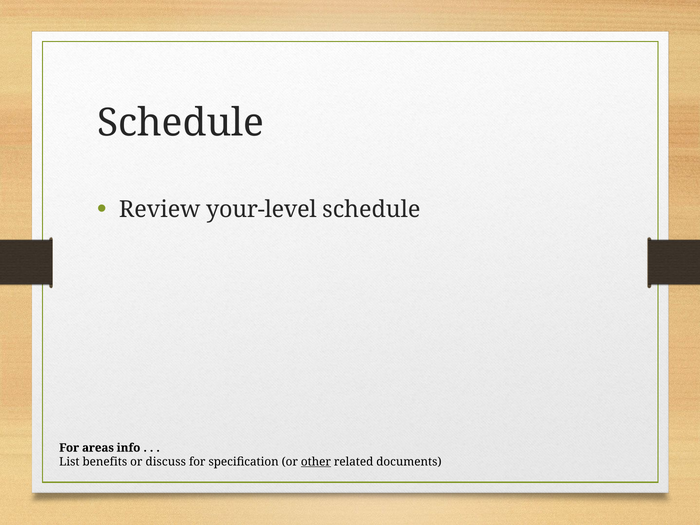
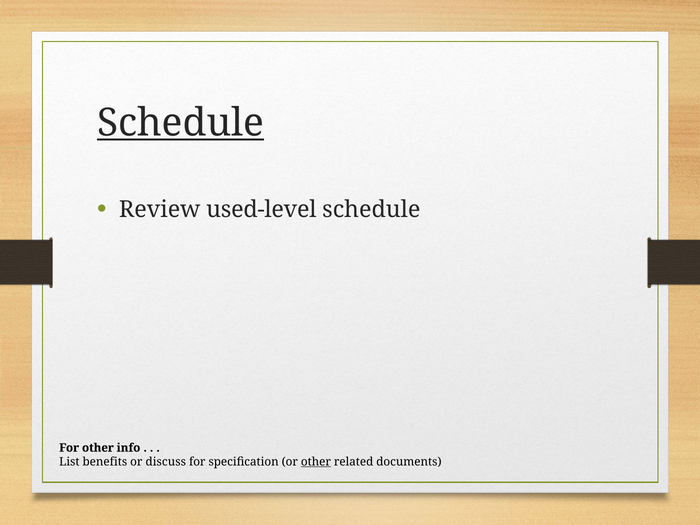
Schedule underline: none -> present (181, 123)
your-level: your-level -> used-level (261, 210)
For areas: areas -> other (98, 448)
